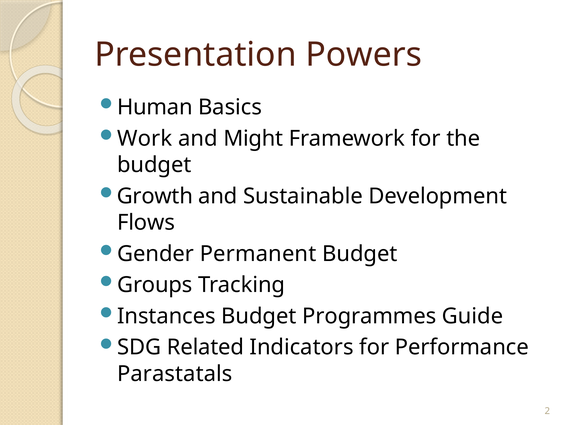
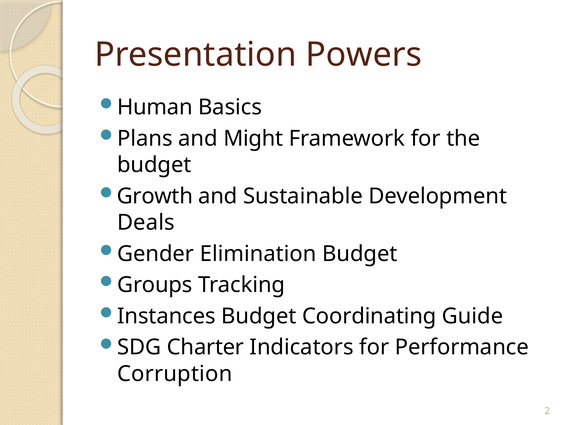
Work: Work -> Plans (145, 138)
Flows: Flows -> Deals (146, 222)
Permanent: Permanent -> Elimination (258, 253)
Programmes: Programmes -> Coordinating (369, 316)
Related: Related -> Charter (206, 347)
Parastatals: Parastatals -> Corruption (175, 373)
